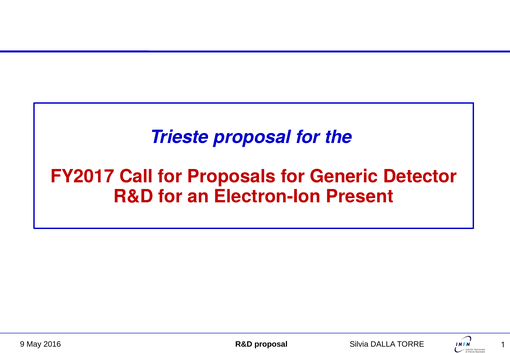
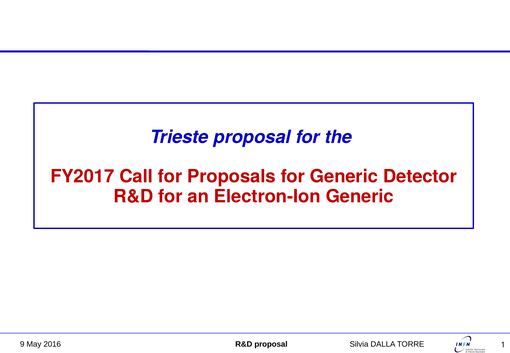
Electron-Ion Present: Present -> Generic (360, 196)
